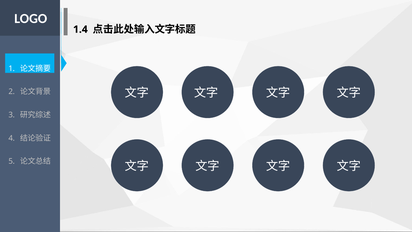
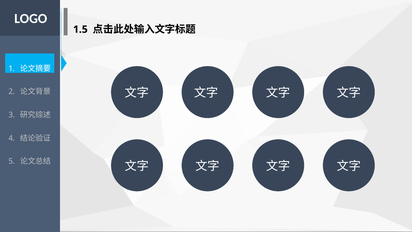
1.4: 1.4 -> 1.5 (80, 29)
